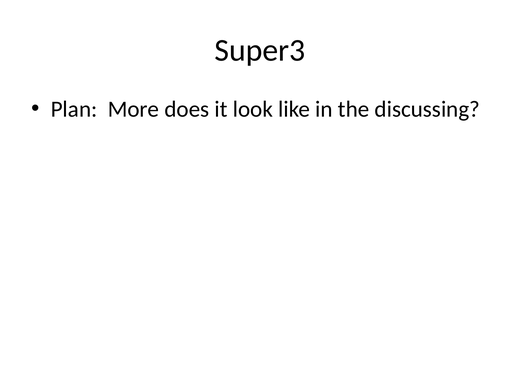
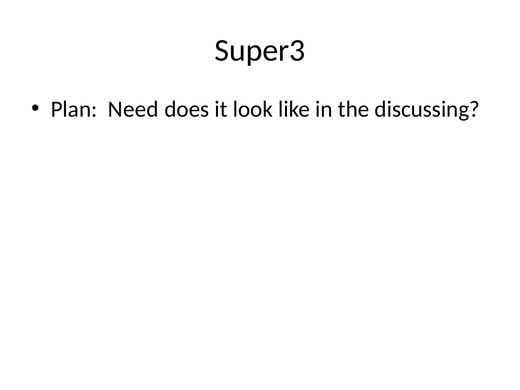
More: More -> Need (133, 109)
